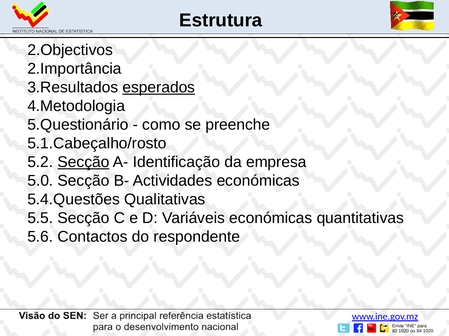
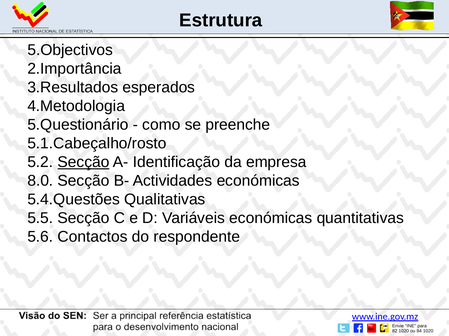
2.Objectivos: 2.Objectivos -> 5.Objectivos (70, 50)
esperados underline: present -> none (159, 88)
5.0: 5.0 -> 8.0 (40, 181)
